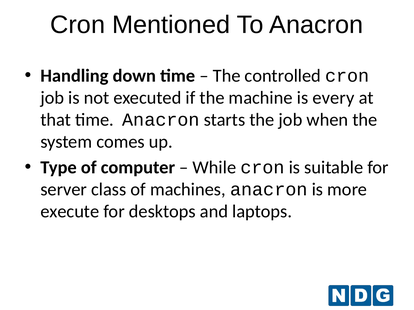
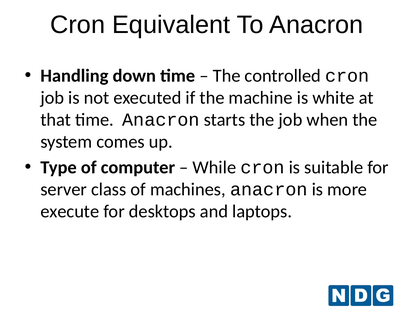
Mentioned: Mentioned -> Equivalent (171, 25)
every: every -> white (334, 98)
